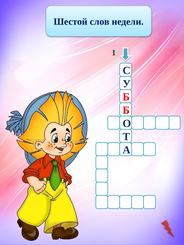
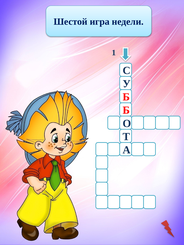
слов: слов -> игра (100, 22)
